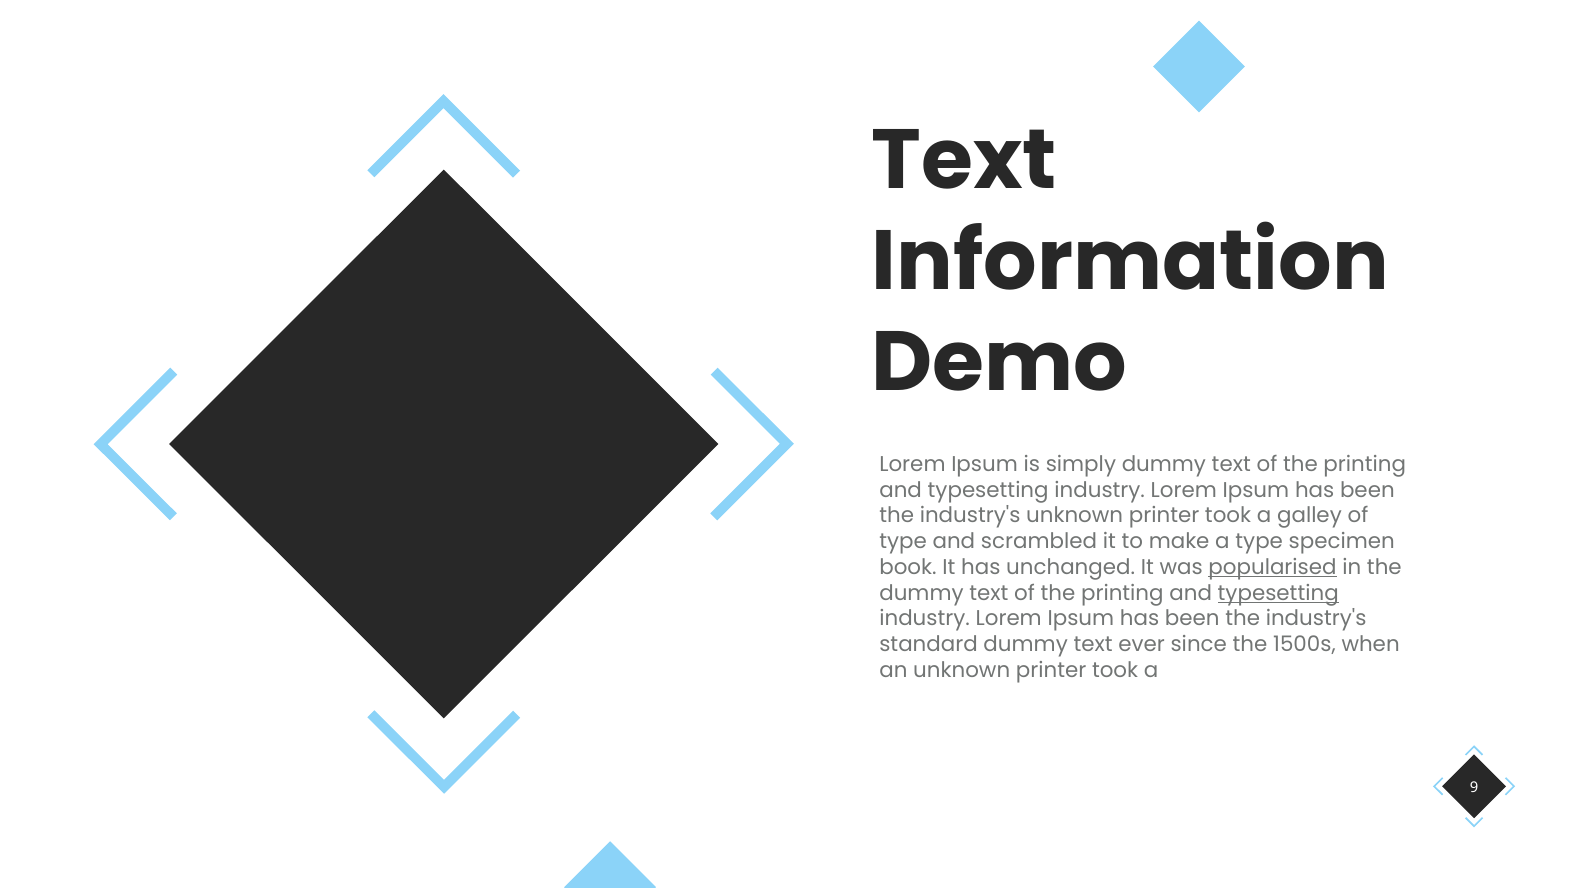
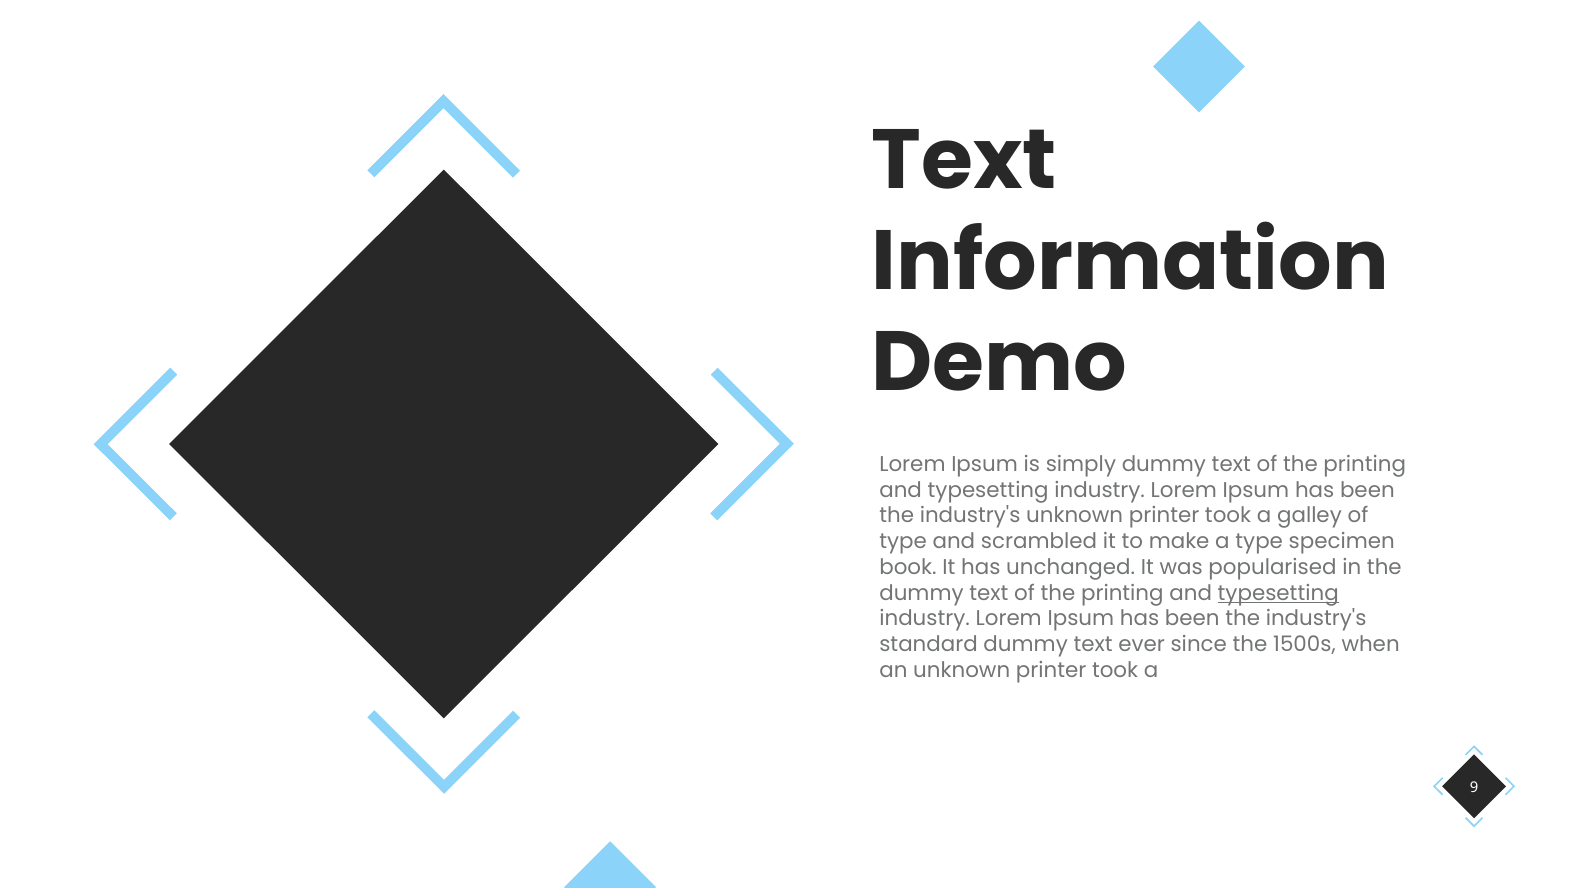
popularised underline: present -> none (1273, 568)
